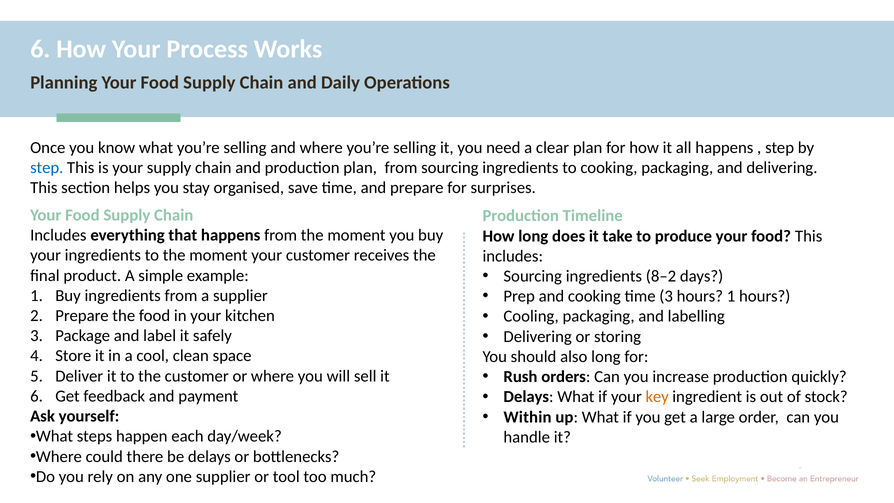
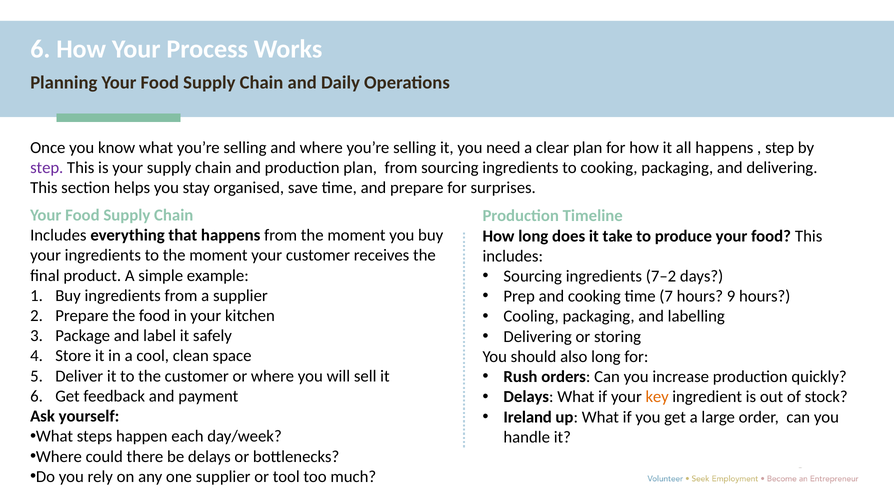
step colour: blue -> purple (47, 168)
8–2: 8–2 -> 7–2 (661, 276)
time 3: 3 -> 7 (666, 296)
hours 1: 1 -> 9 (731, 296)
Within: Within -> Ireland (528, 417)
